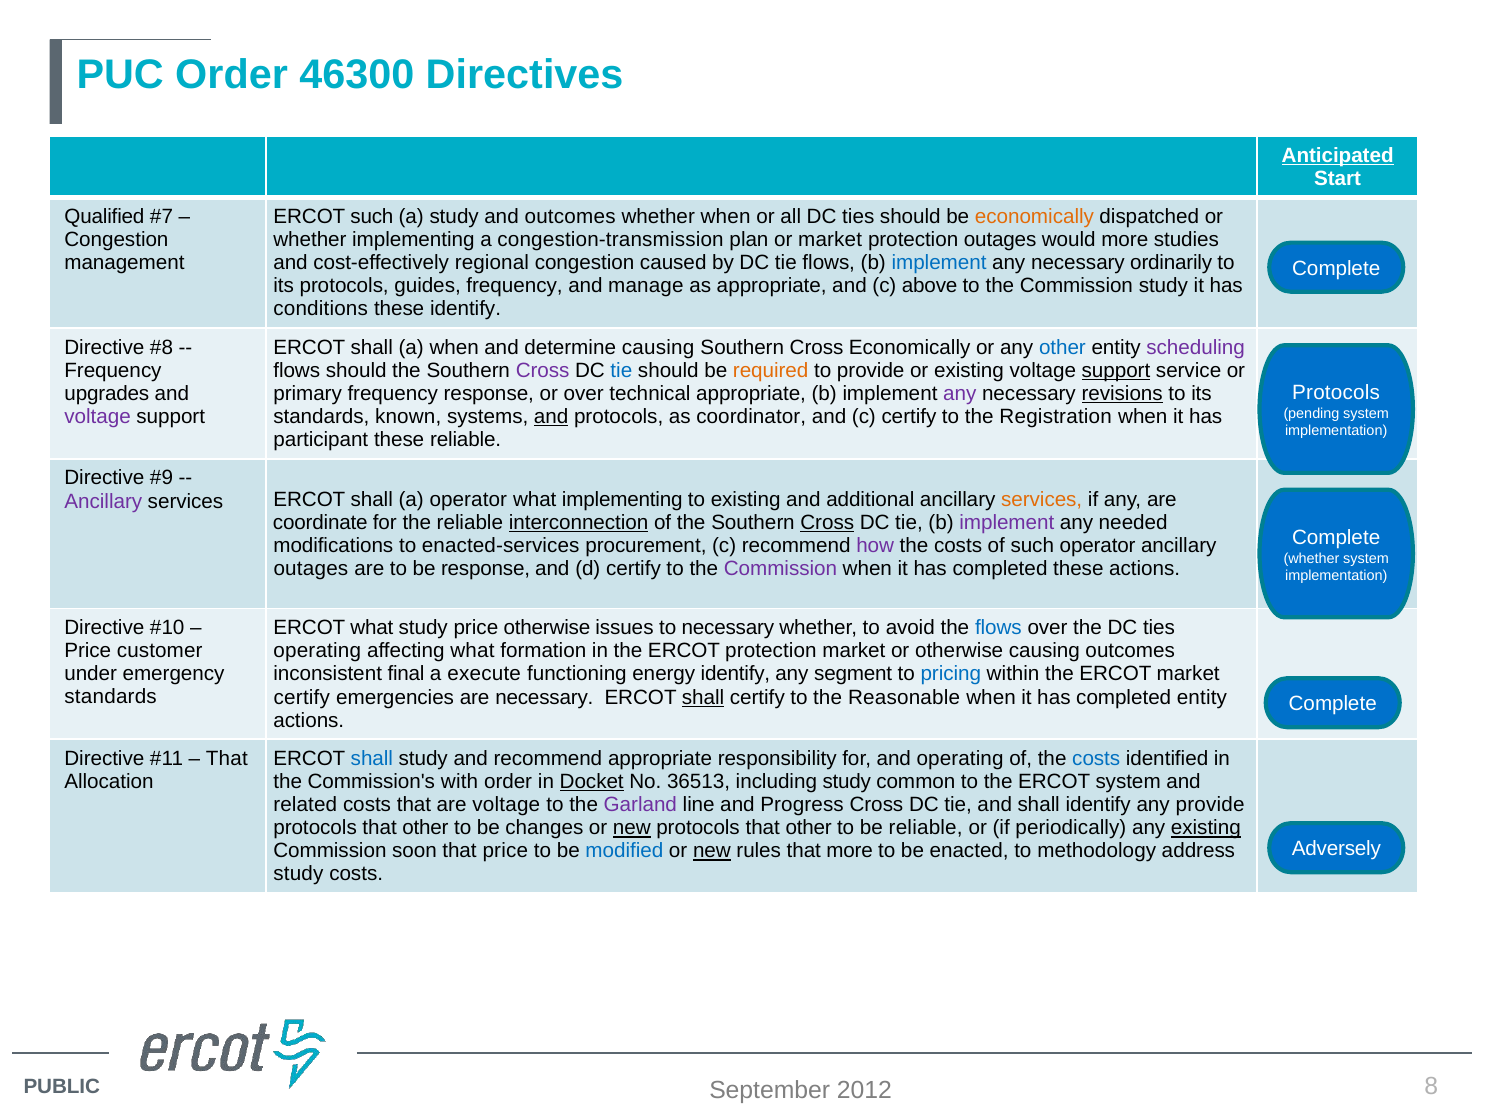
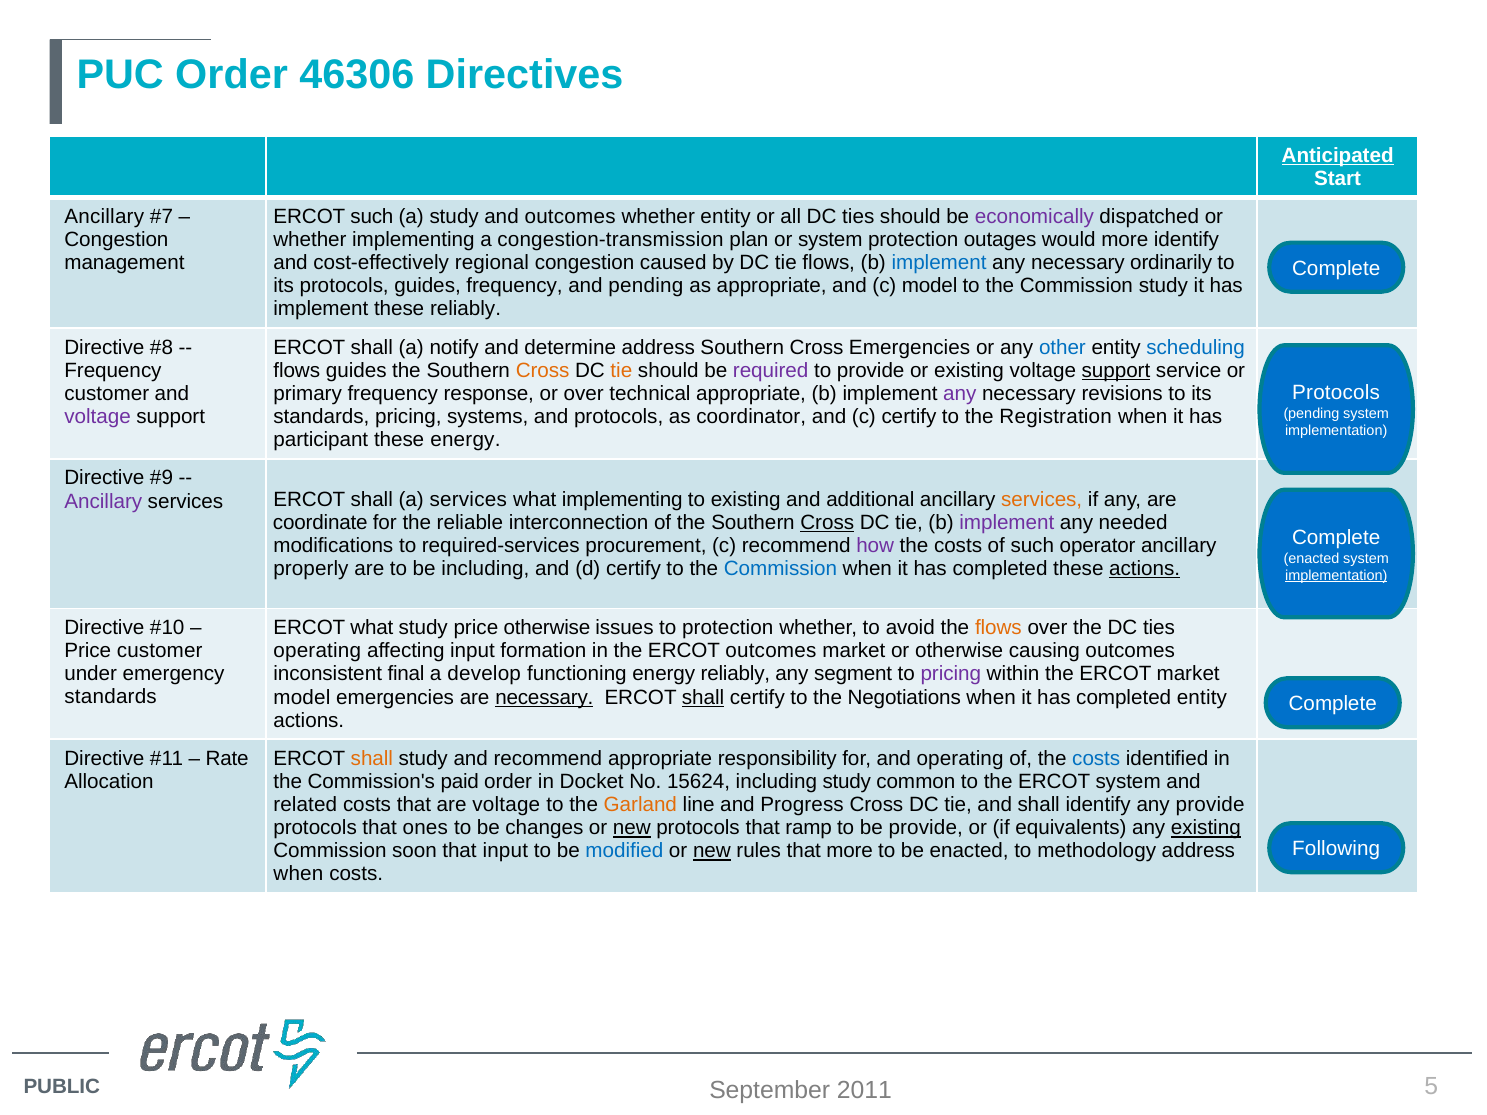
46300: 46300 -> 46306 (357, 75)
Qualified: Qualified -> Ancillary (104, 217)
whether when: when -> entity (726, 217)
economically colour: orange -> purple (1034, 217)
or market: market -> system (830, 240)
more studies: studies -> identify (1186, 240)
and manage: manage -> pending (646, 286)
c above: above -> model (930, 286)
conditions: conditions -> implement (321, 309)
these identify: identify -> reliably (466, 309)
a when: when -> notify (454, 348)
determine causing: causing -> address (658, 348)
Cross Economically: Economically -> Emergencies (910, 348)
scheduling colour: purple -> blue (1196, 348)
flows should: should -> guides (356, 371)
Cross colour: purple -> orange (543, 371)
tie colour: blue -> orange (621, 371)
required colour: orange -> purple (771, 371)
upgrades: upgrades -> customer (107, 394)
revisions underline: present -> none (1122, 394)
standards known: known -> pricing (408, 417)
and underline: present -> none (551, 417)
these reliable: reliable -> energy (465, 440)
a operator: operator -> services (468, 500)
interconnection underline: present -> none (579, 523)
enacted-services: enacted-services -> required-services (501, 546)
whether: whether -> enacted (1311, 558)
outages: outages -> properly (311, 569)
be response: response -> including (485, 569)
Commission colour: purple -> blue (780, 569)
actions underline: none -> present (1145, 569)
implementation underline: none -> present (1336, 576)
to necessary: necessary -> protection (728, 628)
flows colour: blue -> orange (998, 628)
affecting what: what -> input (473, 651)
ERCOT protection: protection -> outcomes (771, 651)
execute: execute -> develop (484, 674)
energy identify: identify -> reliably (735, 674)
pricing colour: blue -> purple (951, 674)
certify: certify -> model (302, 697)
necessary underline: none -> present (544, 697)
Reasonable: Reasonable -> Negotiations (904, 697)
That: That -> Rate (227, 759)
shall colour: blue -> orange (372, 759)
with: with -> paid (460, 782)
Docket underline: present -> none (592, 782)
36513: 36513 -> 15624 (699, 782)
Garland colour: purple -> orange (640, 805)
other: other -> ones (425, 828)
other: other -> ramp (809, 828)
be reliable: reliable -> provide (926, 828)
periodically: periodically -> equivalents (1071, 828)
Adversely: Adversely -> Following (1336, 849)
that price: price -> input (505, 851)
study: study -> when (298, 874)
8: 8 -> 5 (1431, 1087)
2012: 2012 -> 2011 (864, 1091)
